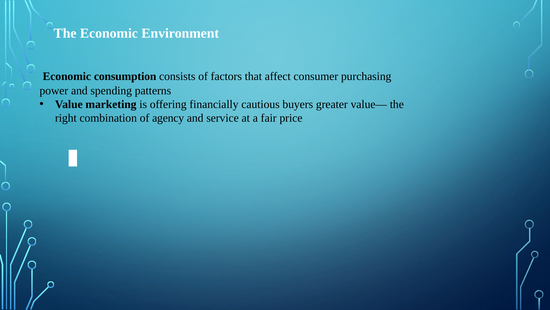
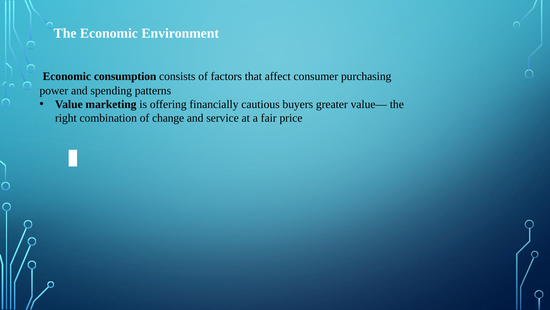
agency: agency -> change (168, 118)
